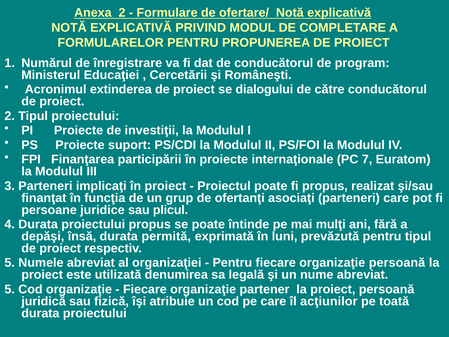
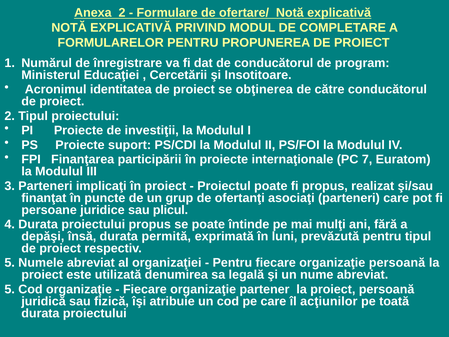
Româneşti: Româneşti -> Insotitoare (258, 75)
extinderea: extinderea -> identitatea (121, 89)
dialogului: dialogului -> obţinerea (264, 89)
funcţia: funcţia -> puncte (105, 198)
